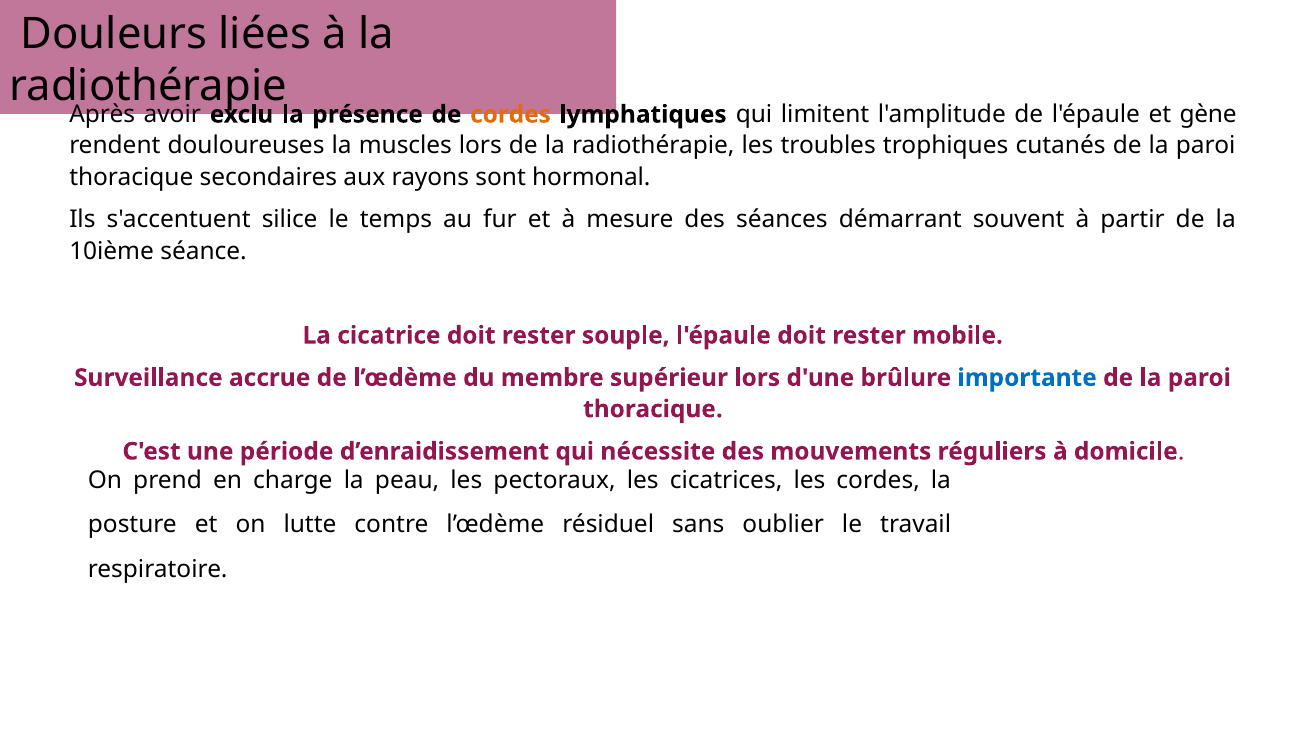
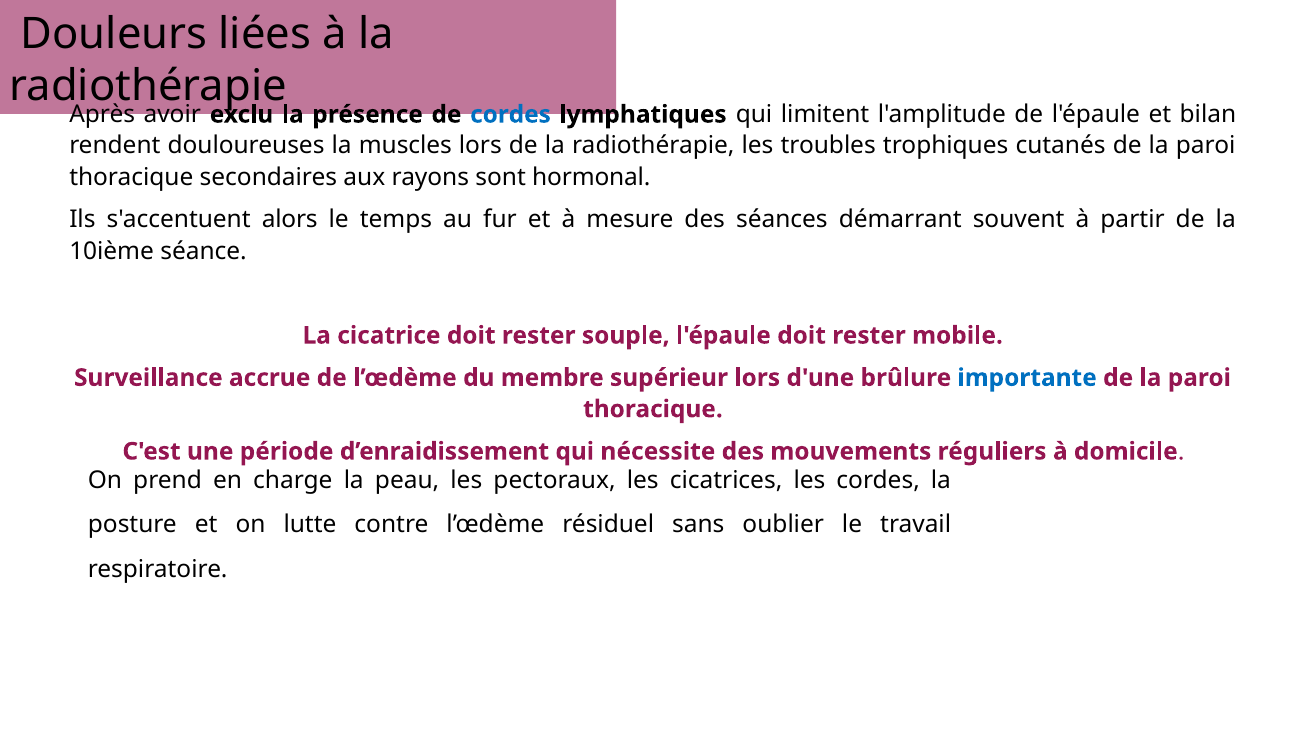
cordes colour: orange -> blue (510, 115)
gène: gène -> bilan (1208, 115)
silice: silice -> alors (290, 220)
